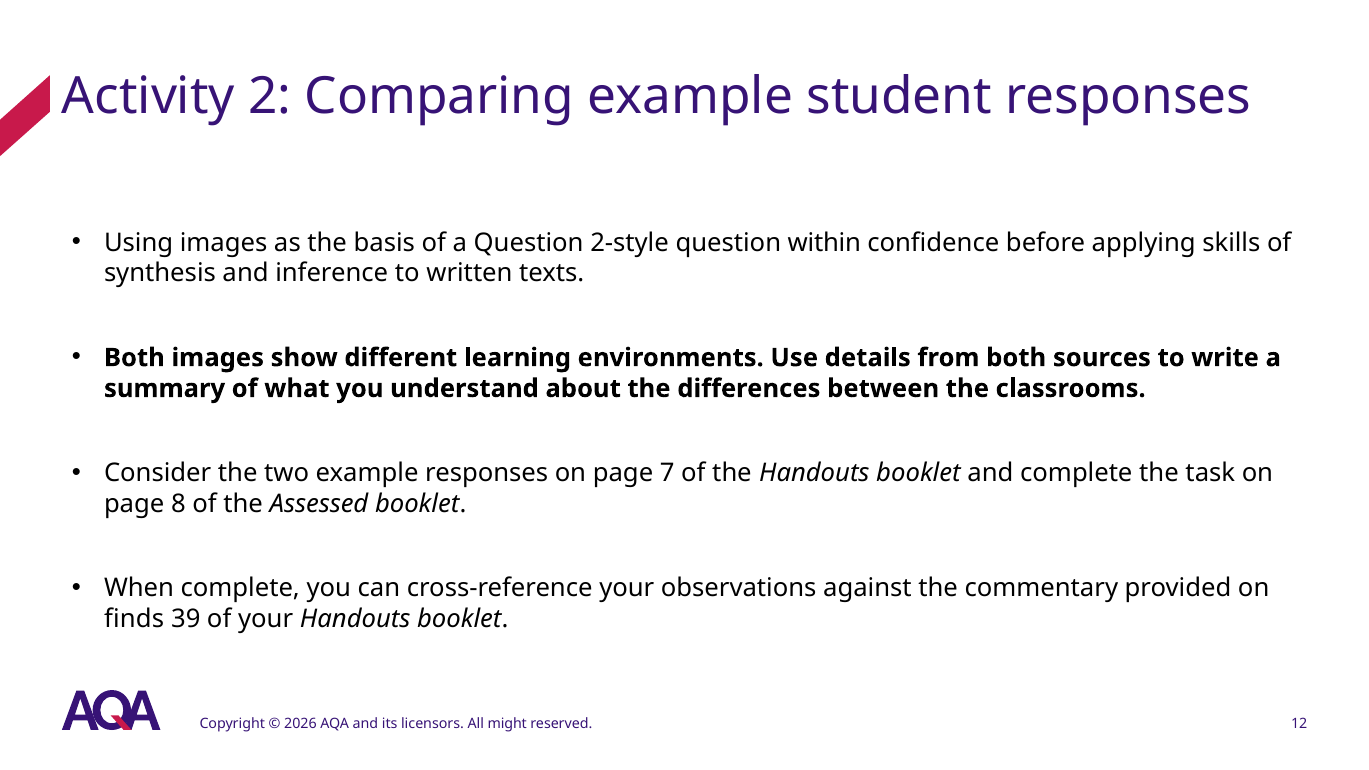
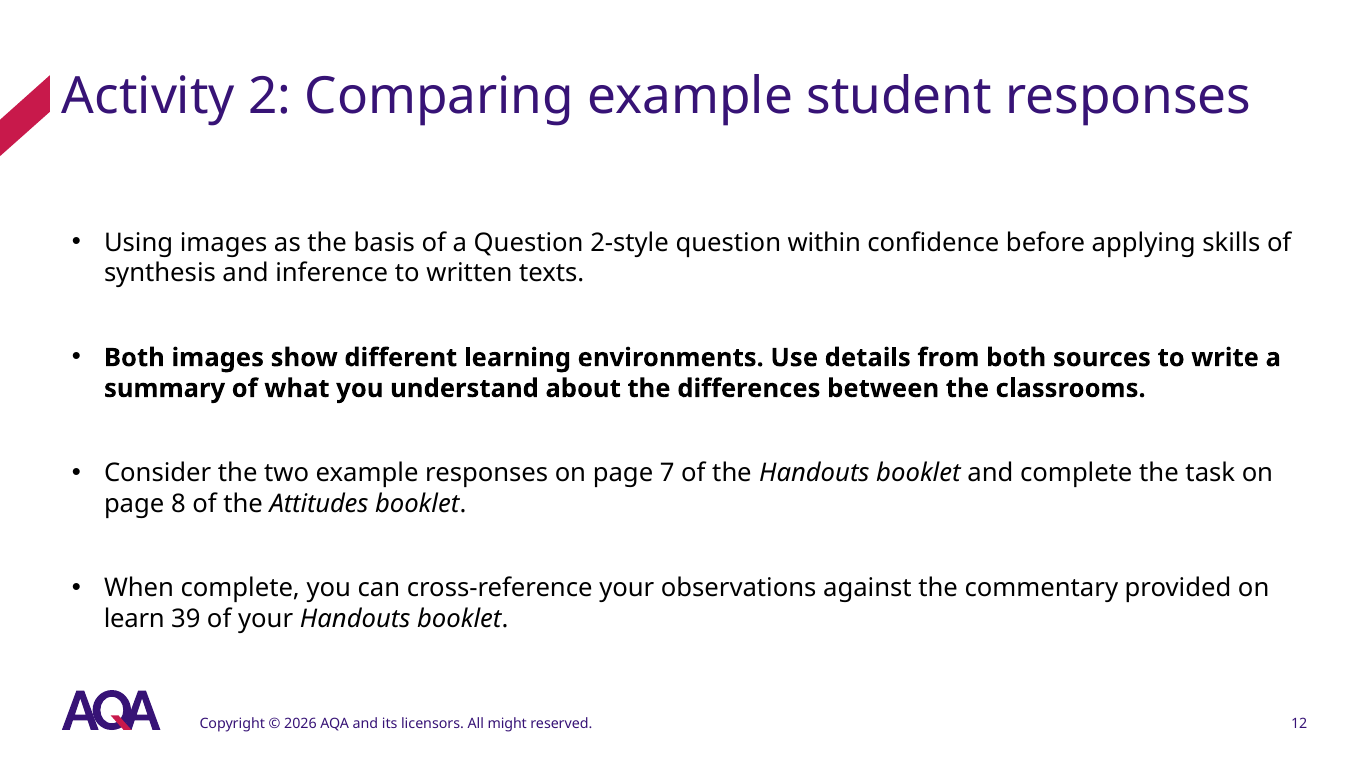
Assessed: Assessed -> Attitudes (319, 504)
finds: finds -> learn (134, 619)
